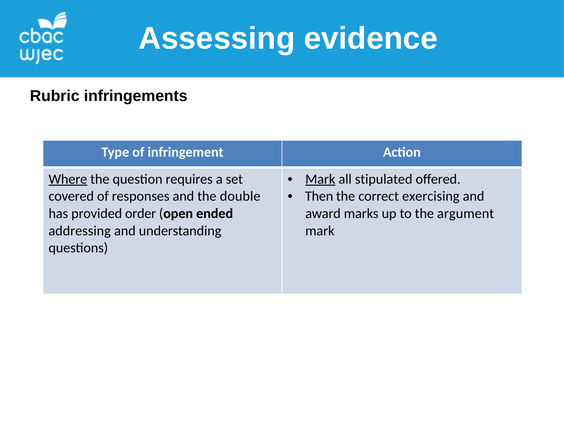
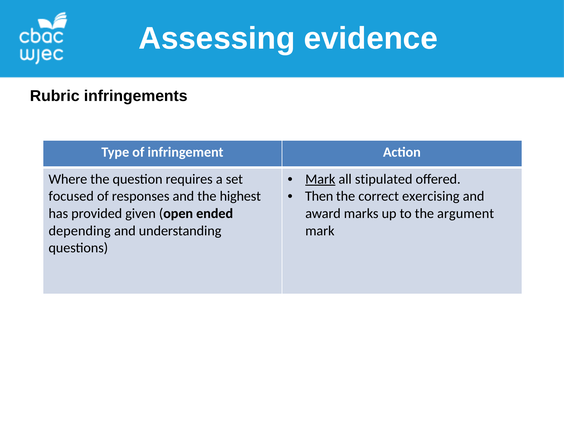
Where underline: present -> none (68, 179)
covered: covered -> focused (71, 196)
double: double -> highest (240, 196)
order: order -> given (141, 214)
addressing: addressing -> depending (80, 231)
